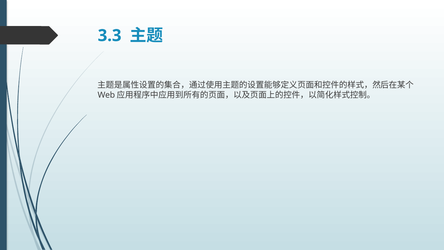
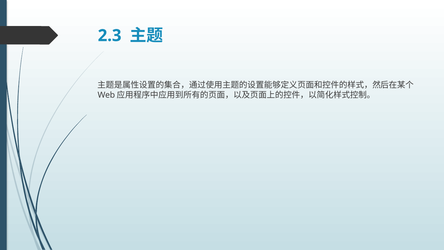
3.3: 3.3 -> 2.3 (110, 36)
